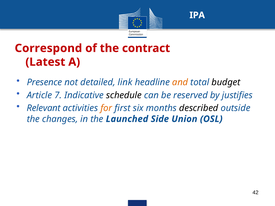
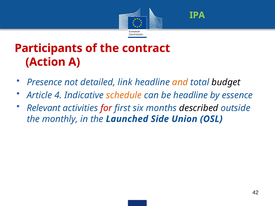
IPA colour: white -> light green (197, 15)
Correspond: Correspond -> Participants (49, 48)
Latest: Latest -> Action (45, 62)
7: 7 -> 4 (58, 95)
schedule colour: black -> orange (124, 95)
be reserved: reserved -> headline (191, 95)
justifies: justifies -> essence (237, 95)
for colour: orange -> red (106, 108)
changes: changes -> monthly (60, 119)
